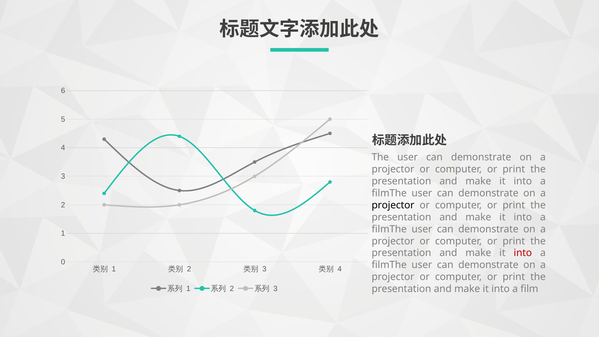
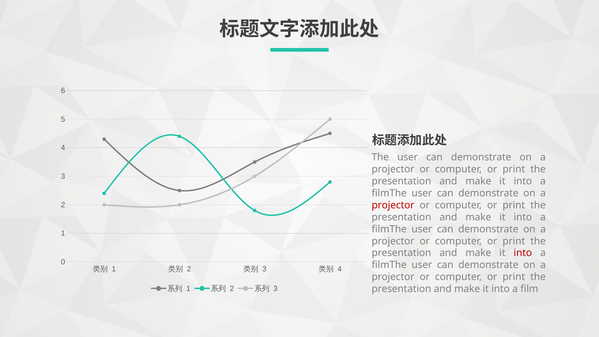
projector colour: black -> red (393, 205)
